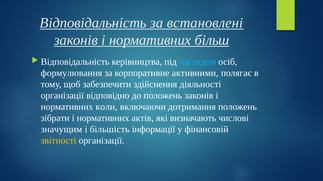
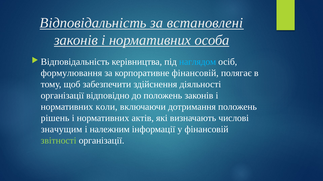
більш: більш -> особа (212, 40)
корпоративне активними: активними -> фінансовій (195, 73)
зібрати: зібрати -> рішень (55, 118)
більшість: більшість -> належним (110, 130)
звітності colour: yellow -> light green (59, 141)
